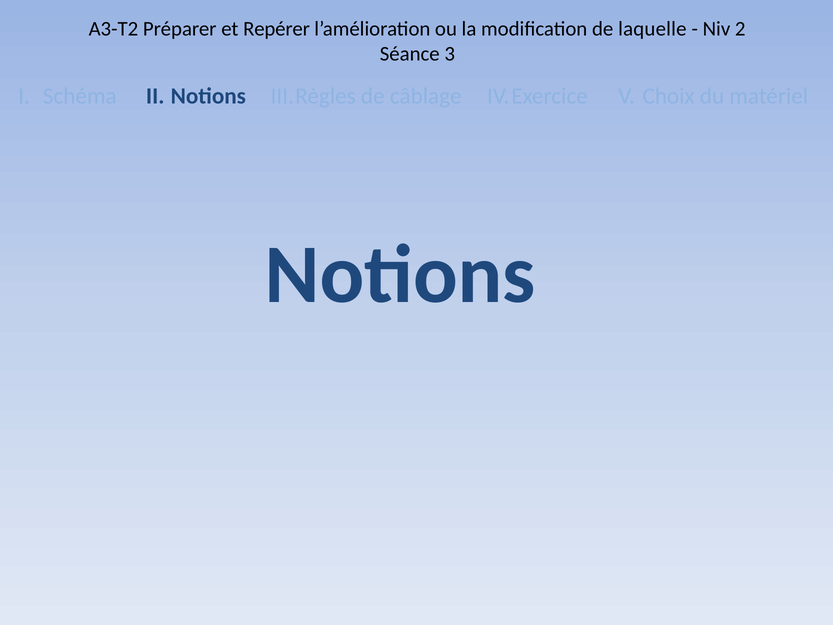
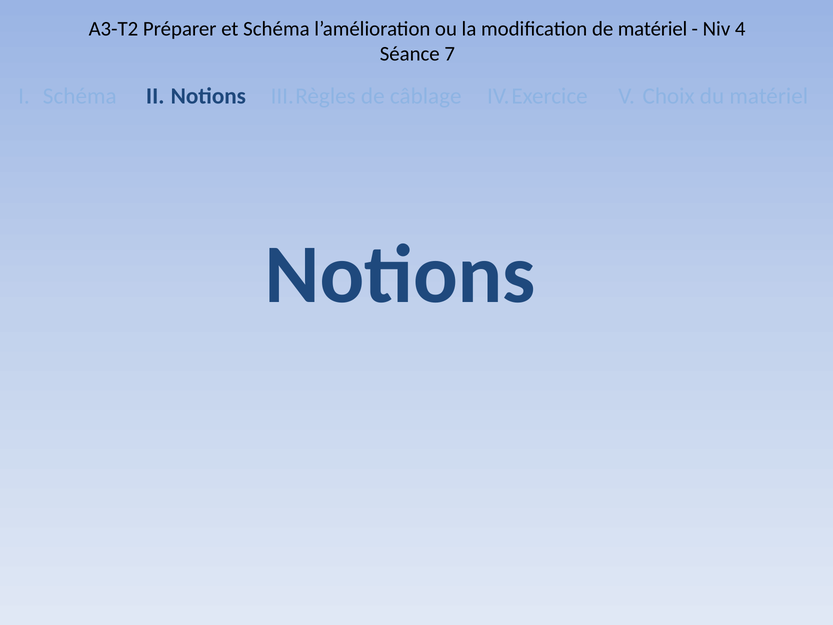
et Repérer: Repérer -> Schéma (276, 29)
de laquelle: laquelle -> matériel (653, 29)
2: 2 -> 4 (740, 29)
3: 3 -> 7 (450, 54)
